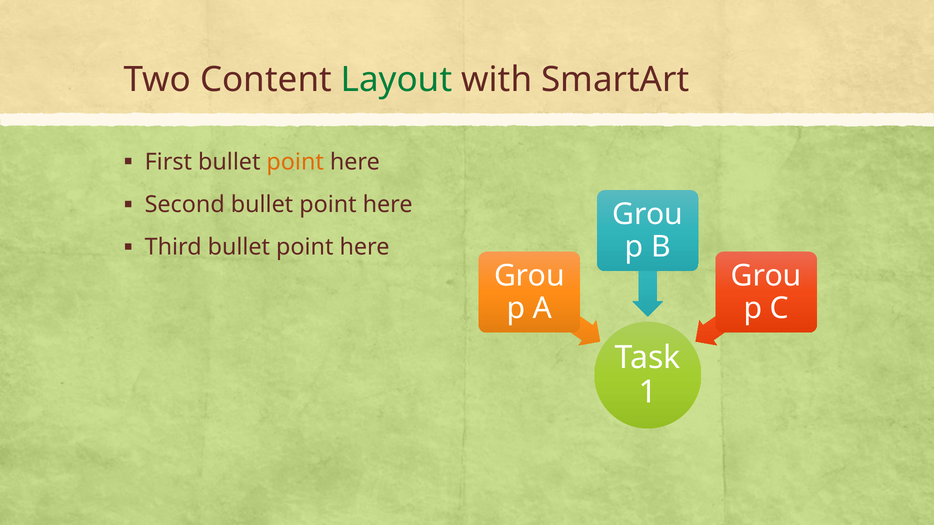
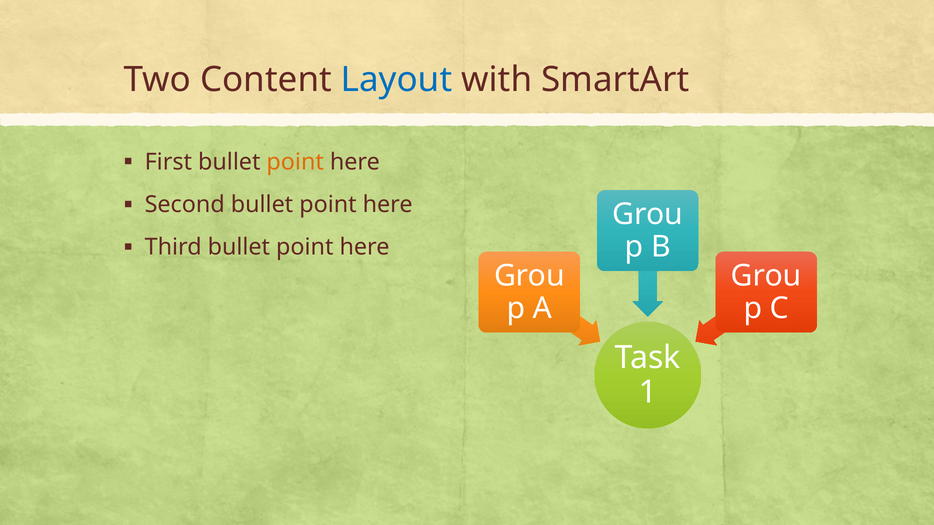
Layout colour: green -> blue (397, 80)
